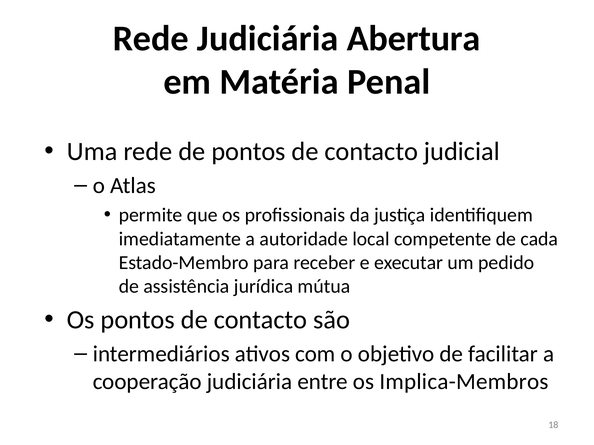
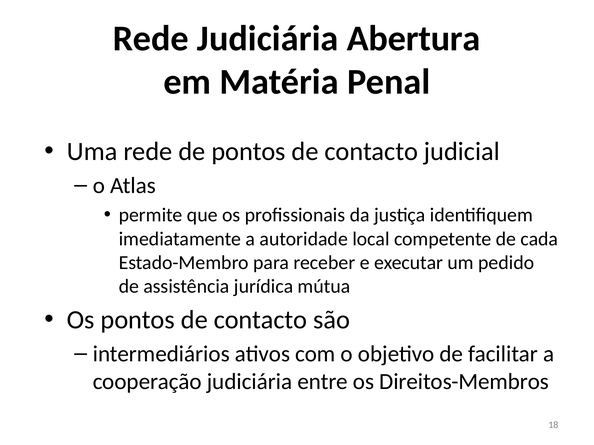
Implica-Membros: Implica-Membros -> Direitos-Membros (464, 382)
